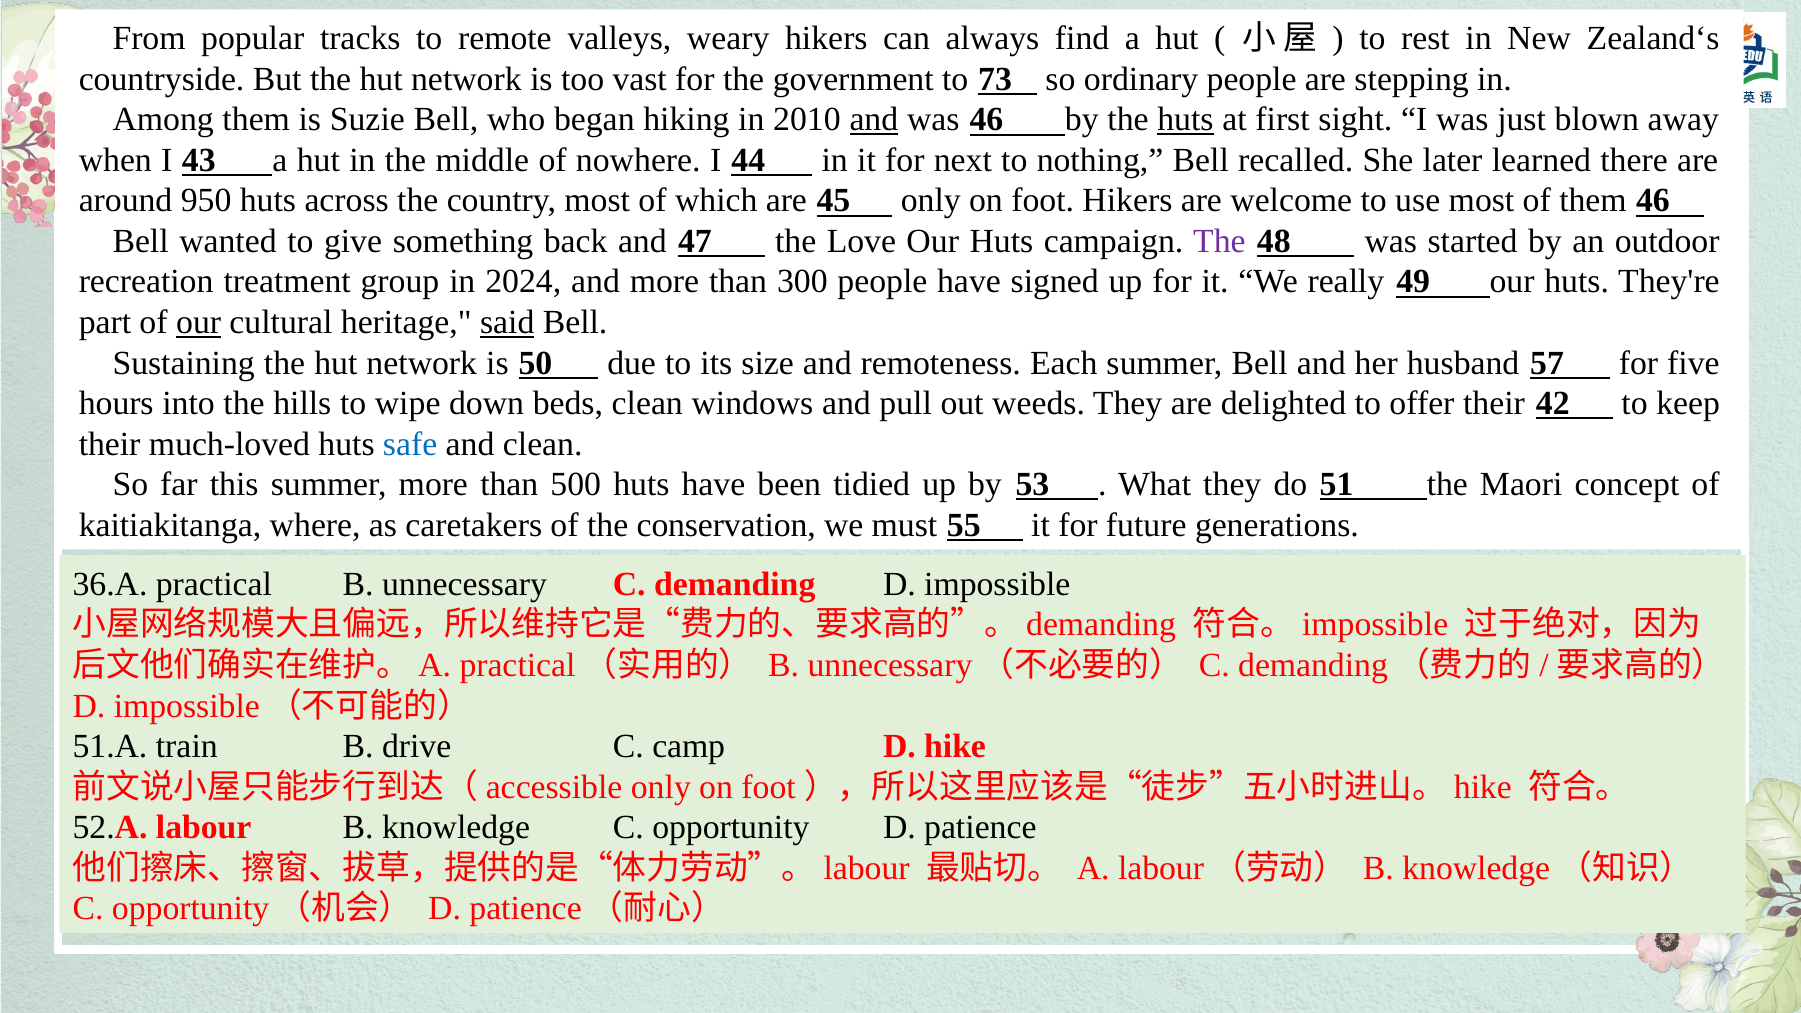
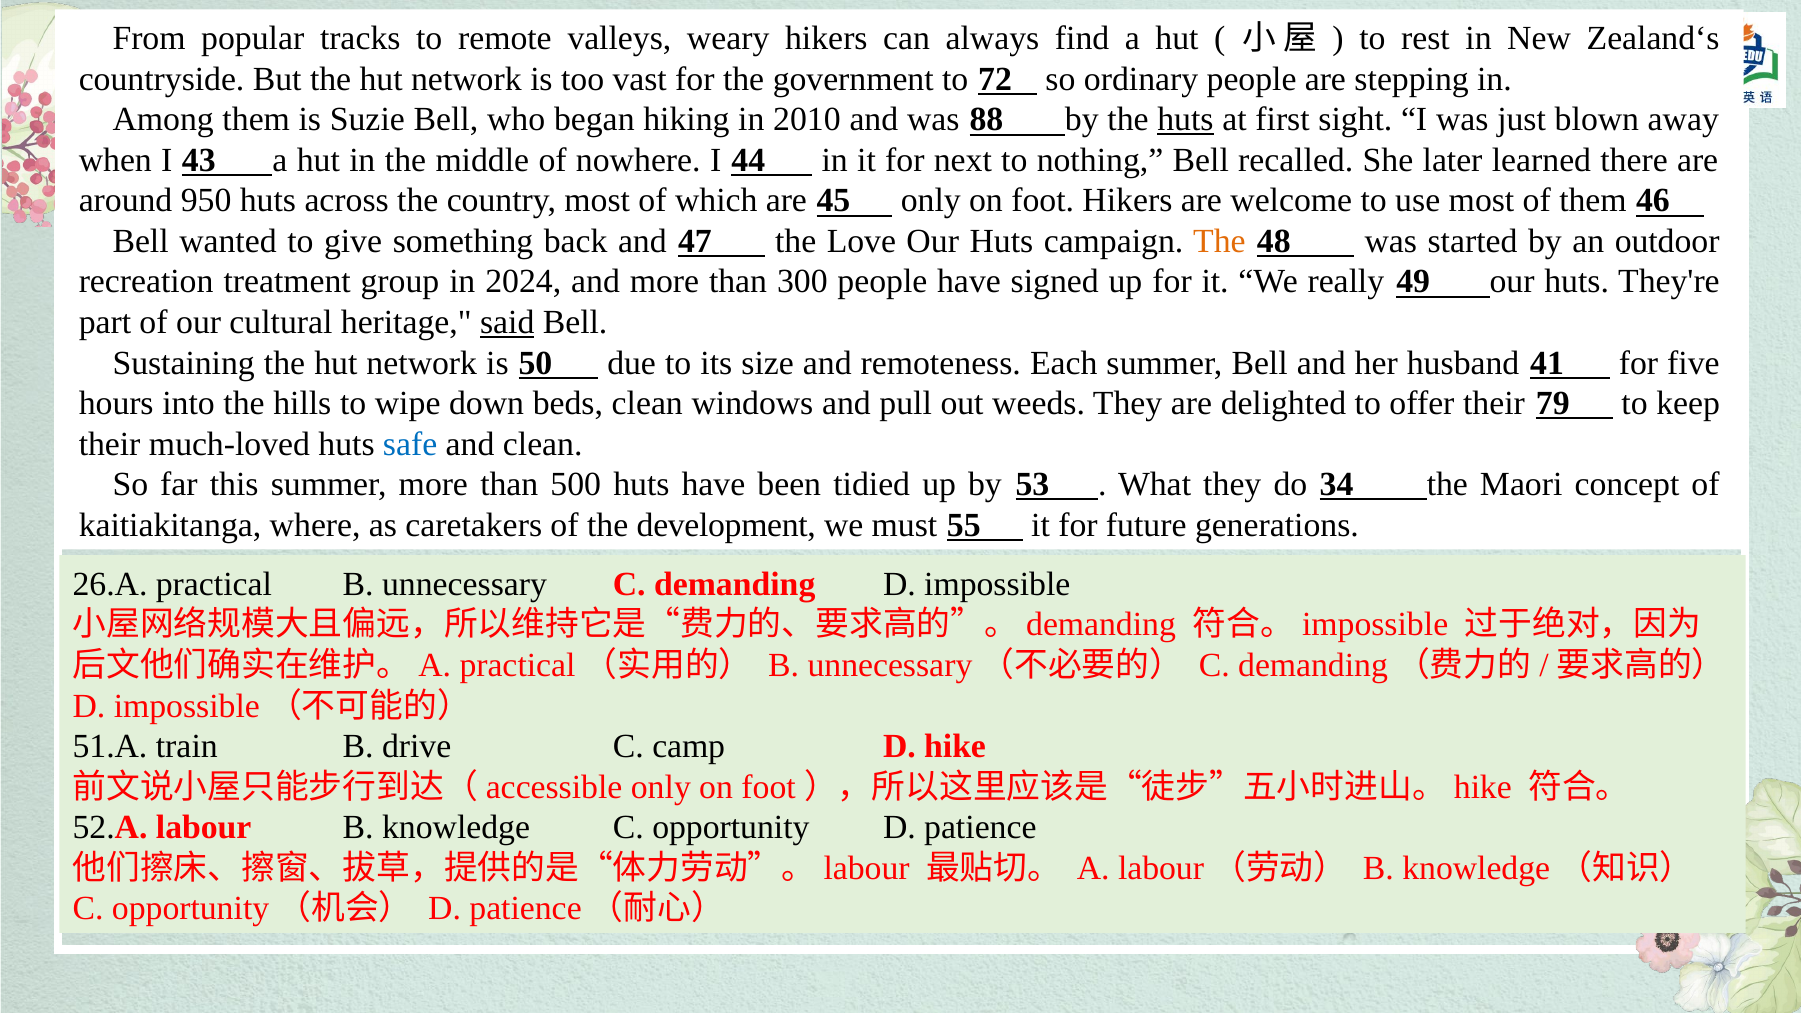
73: 73 -> 72 (995, 79)
and underline: present -> none (874, 120)
was 46: 46 -> 88 (986, 120)
The colour: purple -> orange (1219, 241)
our underline: present -> none (199, 322)
57: 57 -> 41 (1547, 363)
42: 42 -> 79 (1553, 403)
51: 51 -> 34 (1337, 484)
conservation: conservation -> development (726, 525)
36.A: 36.A -> 26.A (110, 584)
